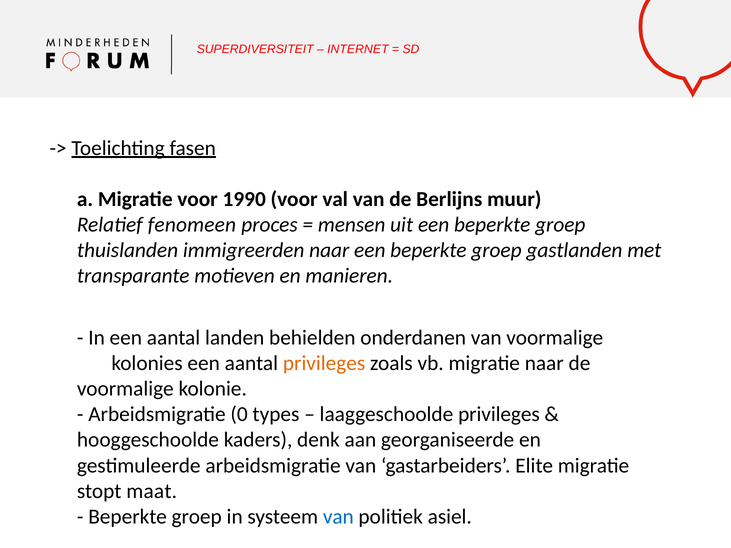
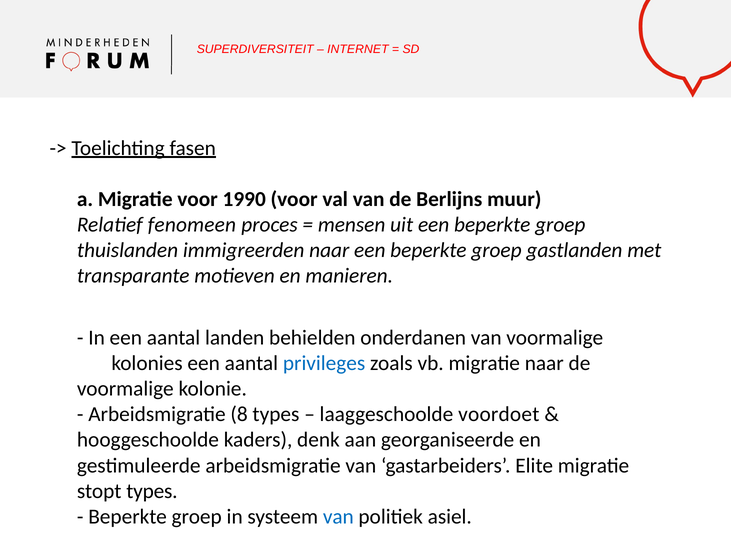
privileges colour: orange -> blue (324, 363)
0: 0 -> 8 (239, 415)
laaggeschoolde privileges: privileges -> voordoet (499, 415)
stopt maat: maat -> types (152, 491)
